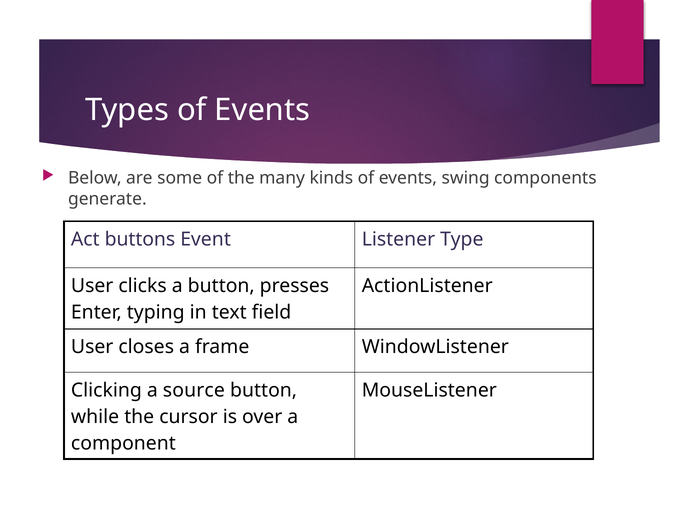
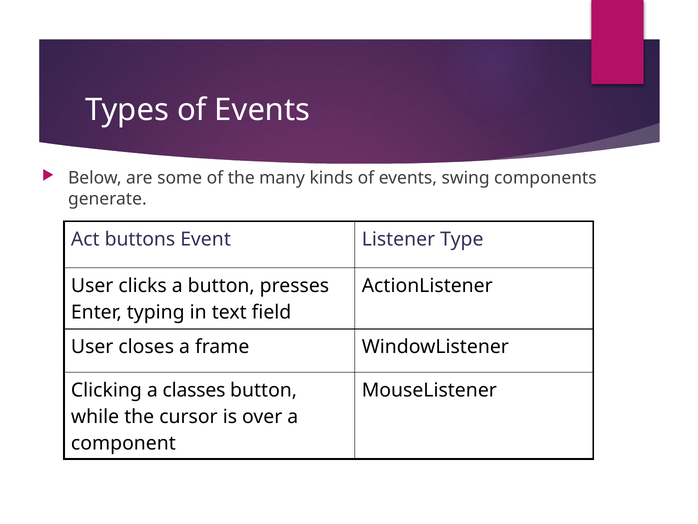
source: source -> classes (194, 390)
